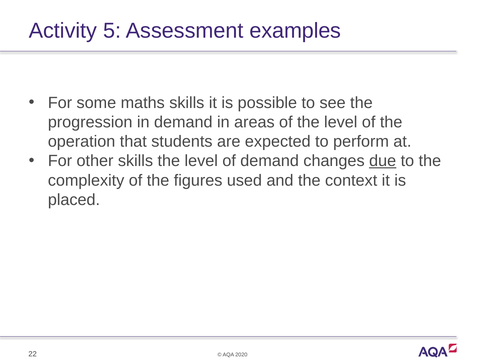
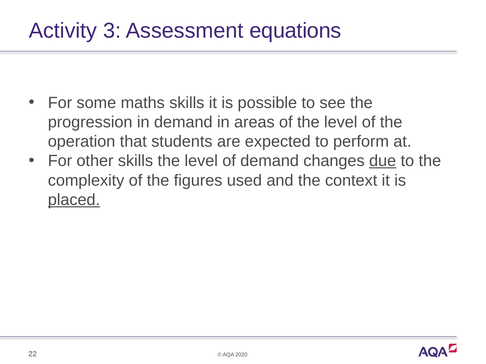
5: 5 -> 3 (112, 31)
examples: examples -> equations (295, 31)
placed underline: none -> present (74, 200)
